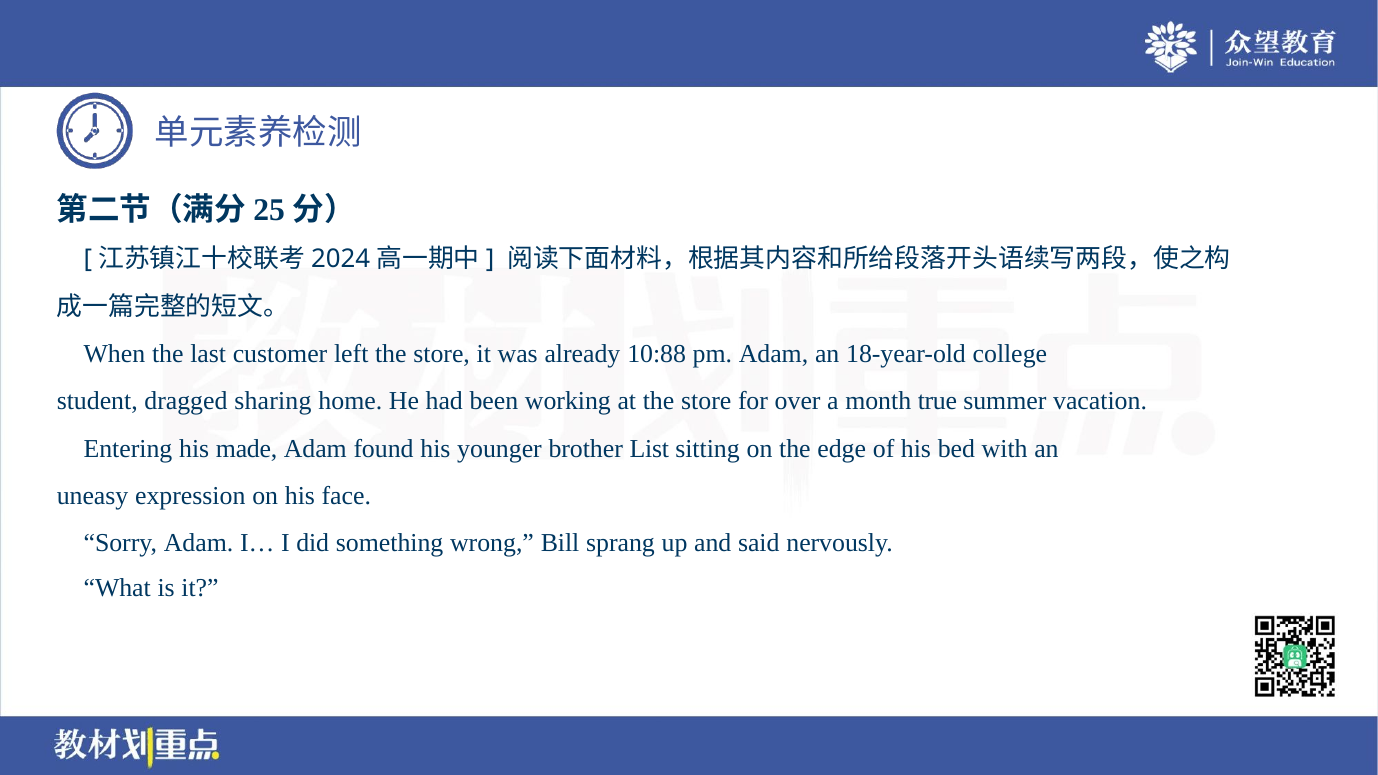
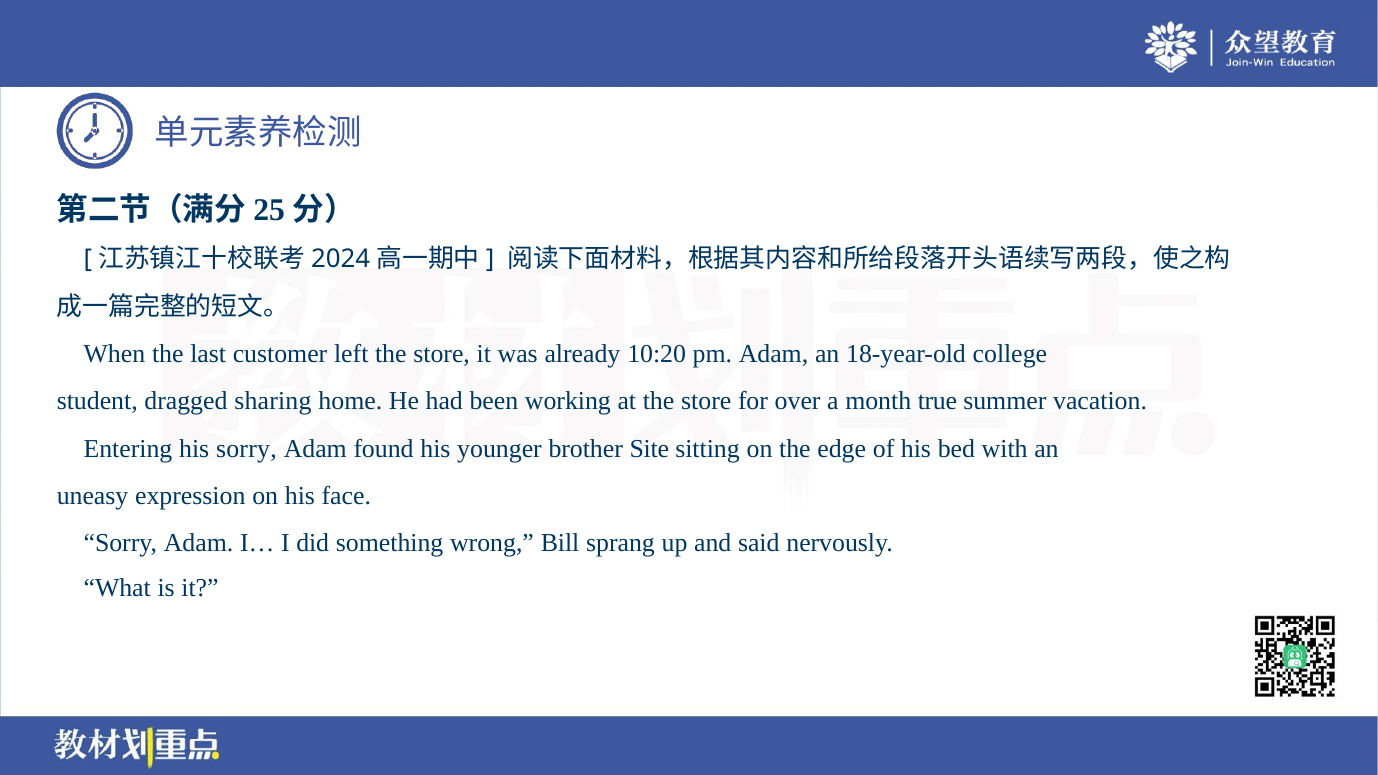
10:88: 10:88 -> 10:20 (657, 354)
his made: made -> sorry (246, 449)
List: List -> Site (649, 449)
